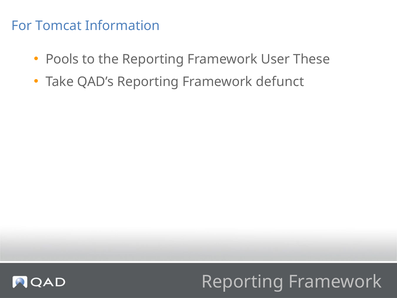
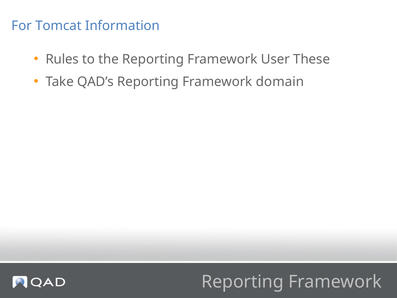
Pools: Pools -> Rules (62, 59)
defunct: defunct -> domain (280, 82)
